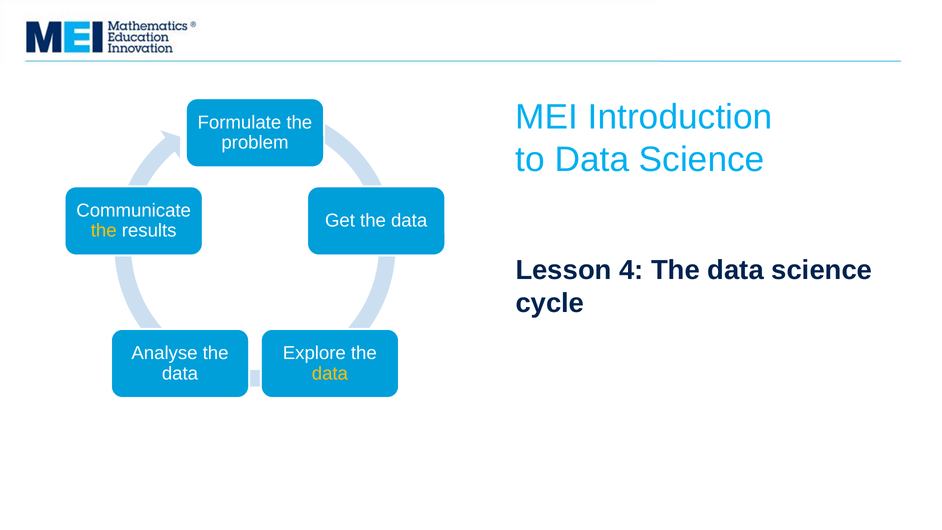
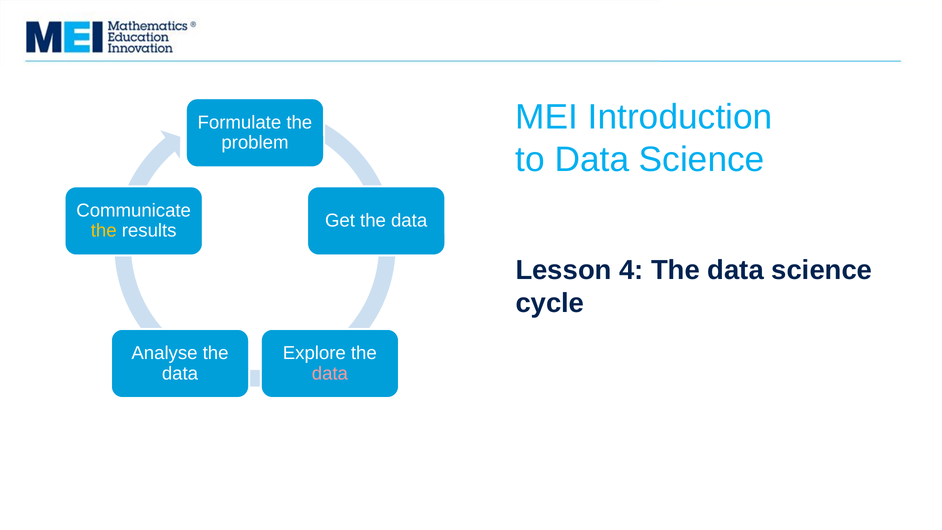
data colour: yellow -> pink (330, 373)
